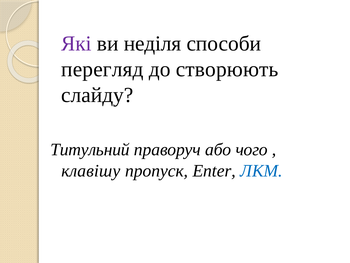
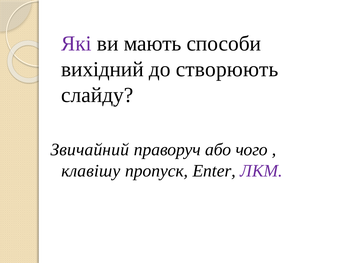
неділя: неділя -> мають (153, 43)
перегляд: перегляд -> вихідний (102, 69)
Титульний: Титульний -> Звичайний (90, 149)
ЛКМ colour: blue -> purple (261, 170)
